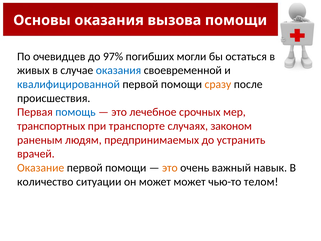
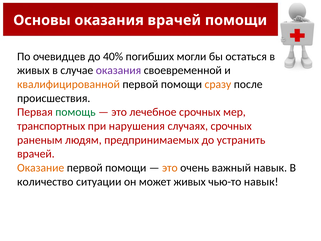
оказания вызова: вызова -> врачей (174, 20)
97%: 97% -> 40% (113, 56)
оказания colour: blue -> purple (119, 70)
квалифицированной colour: blue -> orange (68, 84)
помощь colour: blue -> green (75, 112)
транспорте: транспорте -> нарушения (137, 126)
случаях законом: законом -> срочных (231, 126)
может может: может -> живых (190, 182)
чью-то телом: телом -> навык (261, 182)
